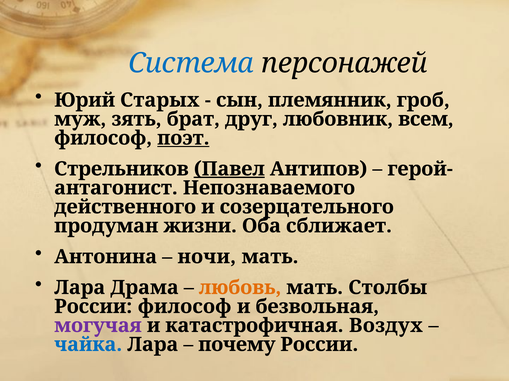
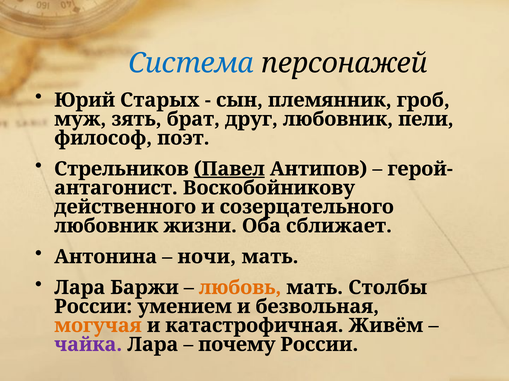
всем: всем -> пели (426, 119)
поэт underline: present -> none (183, 138)
Непознаваемого: Непознаваемого -> Воскобойникову (269, 188)
продуман: продуман -> любовник (106, 226)
Драма: Драма -> Баржи (145, 288)
России философ: философ -> умением (185, 307)
могучая colour: purple -> orange (98, 326)
Воздух: Воздух -> Живём (386, 326)
чайка colour: blue -> purple (88, 345)
